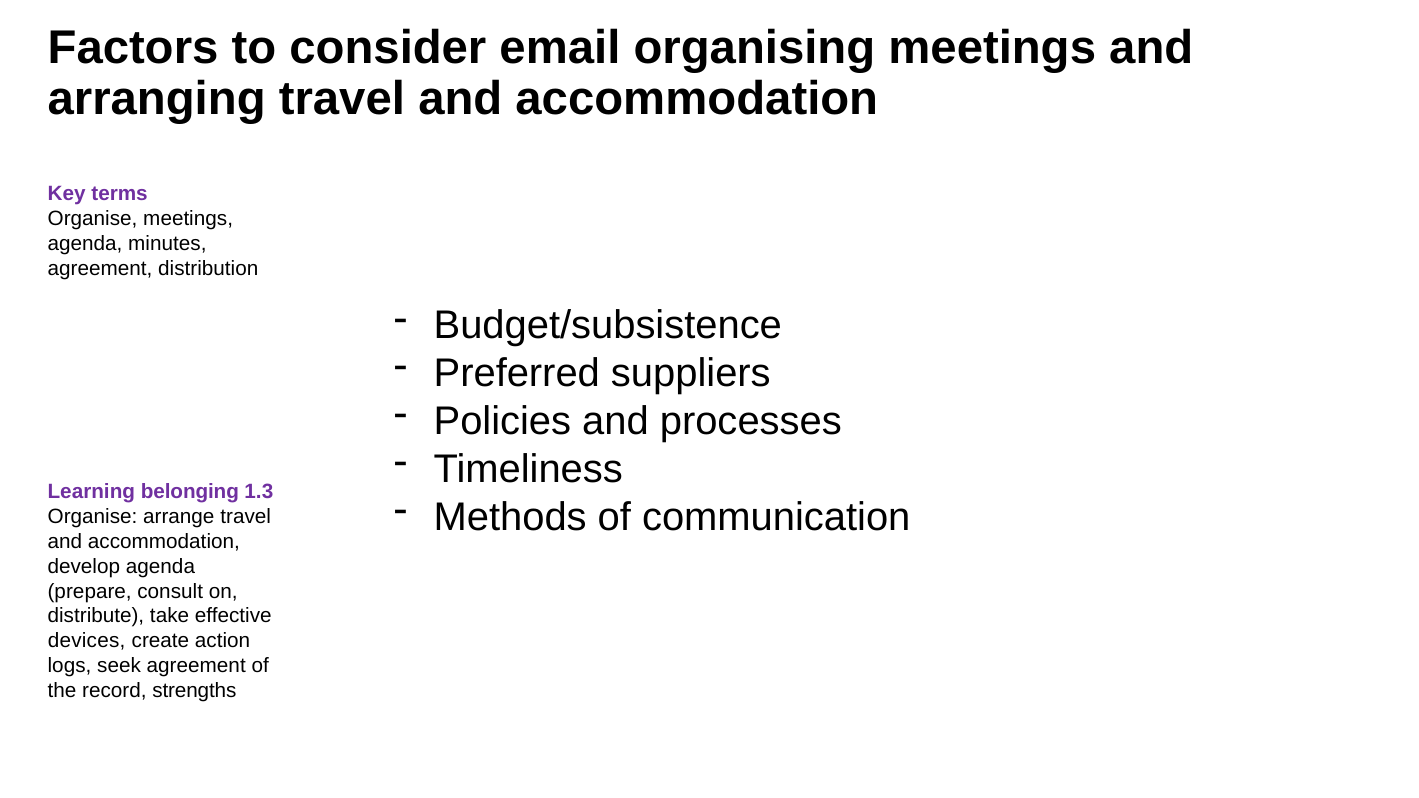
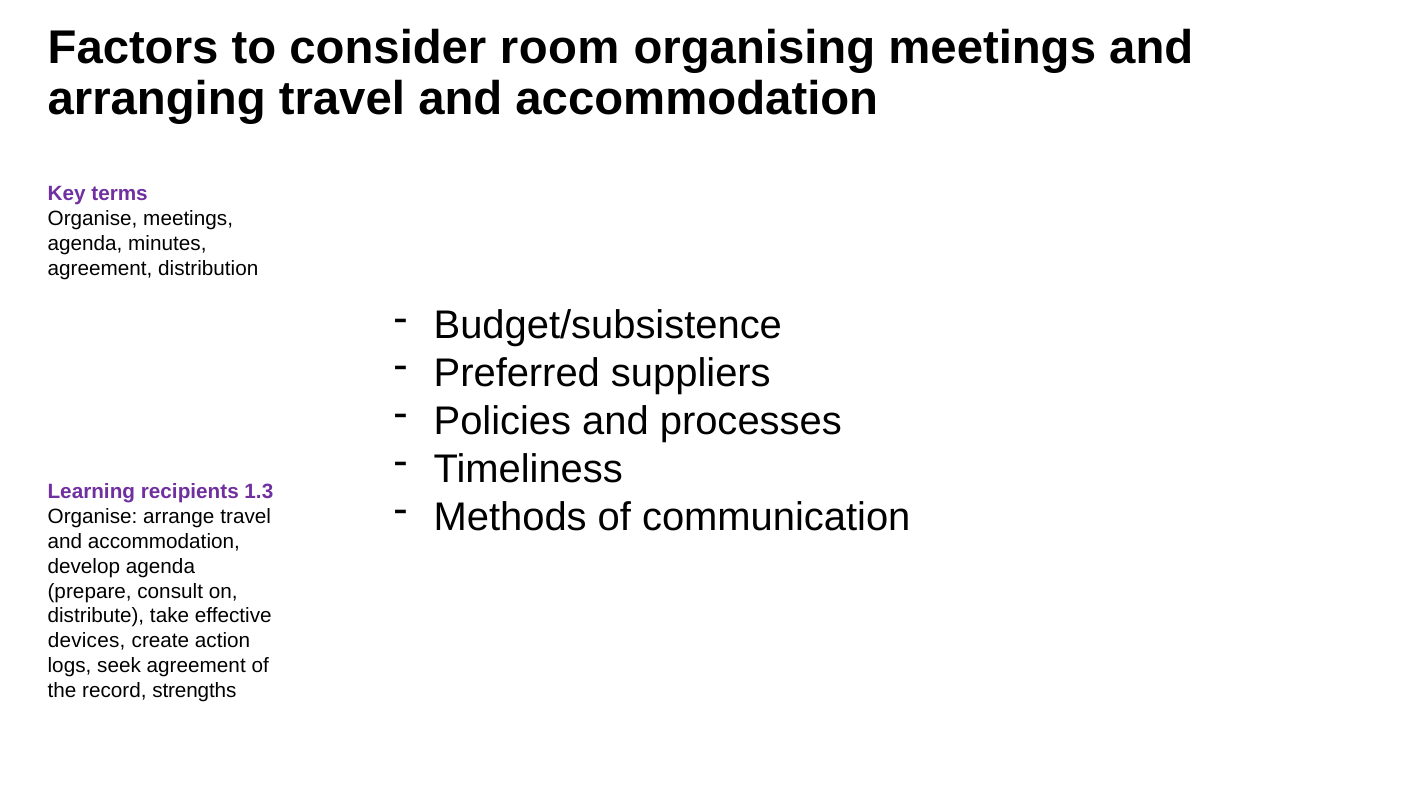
email: email -> room (560, 48)
belonging: belonging -> recipients (190, 492)
